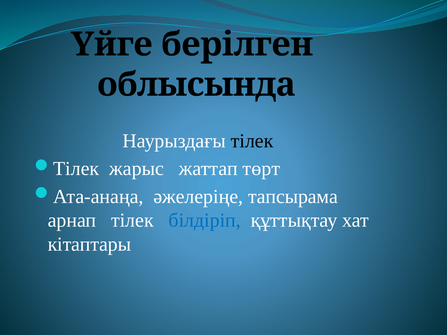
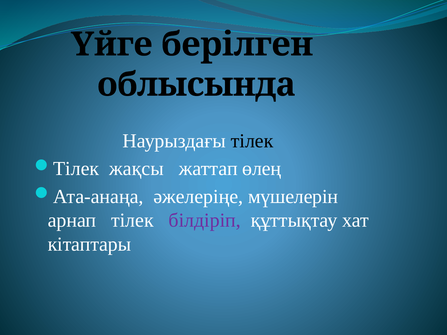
жарыс: жарыс -> жақсы (136, 169)
төрт: төрт -> өлең (262, 169)
тапсырама: тапсырама -> мүшелерін (293, 197)
білдіріп colour: blue -> purple (205, 220)
